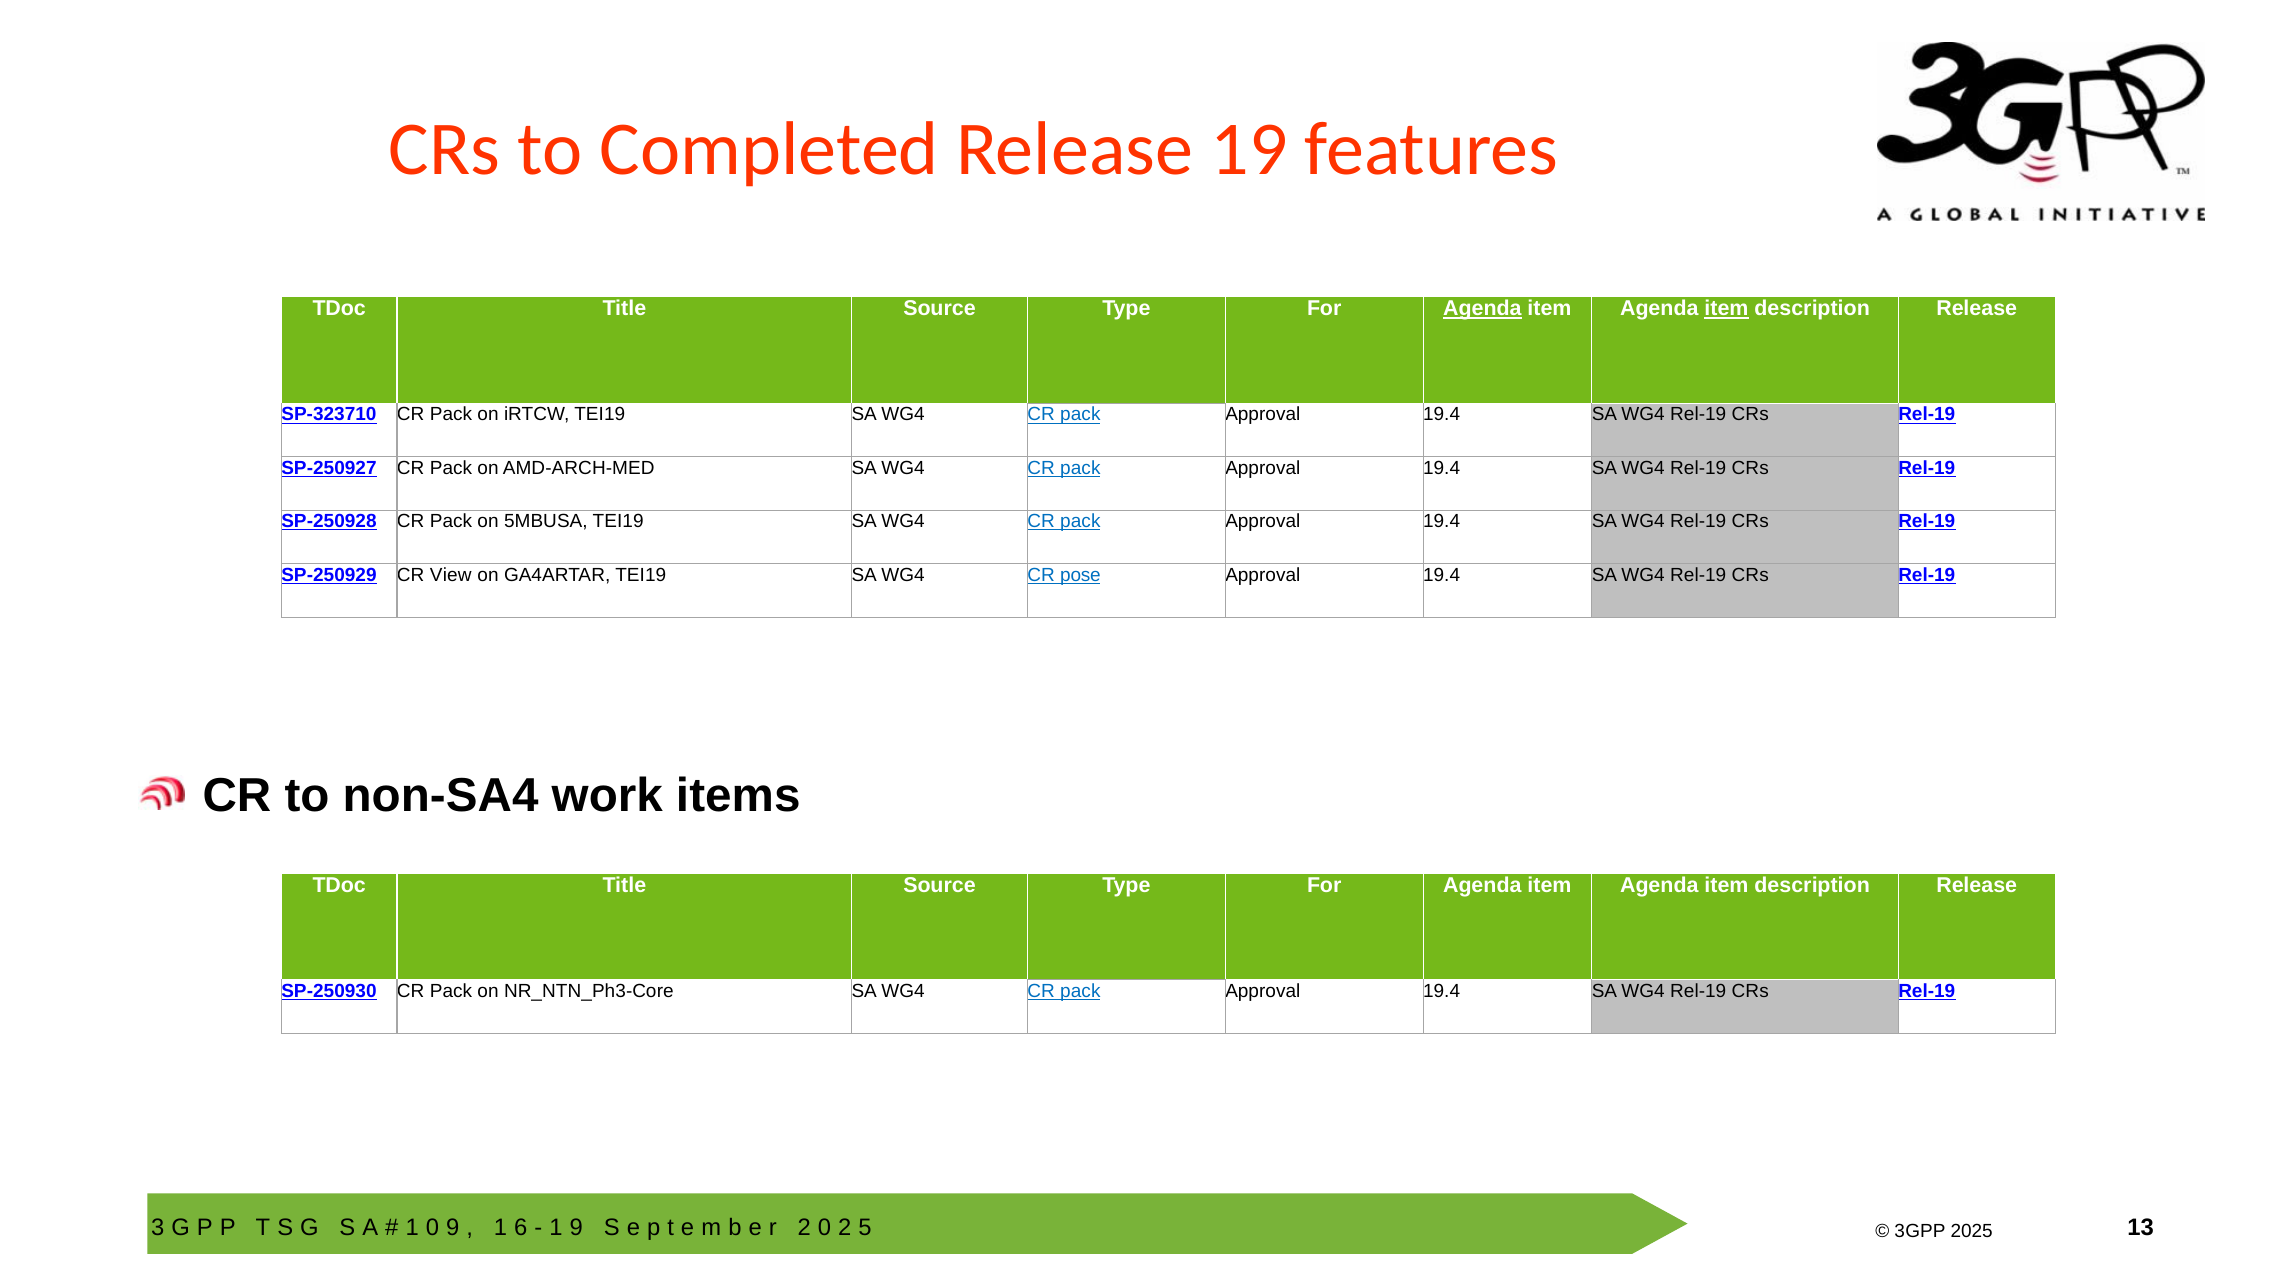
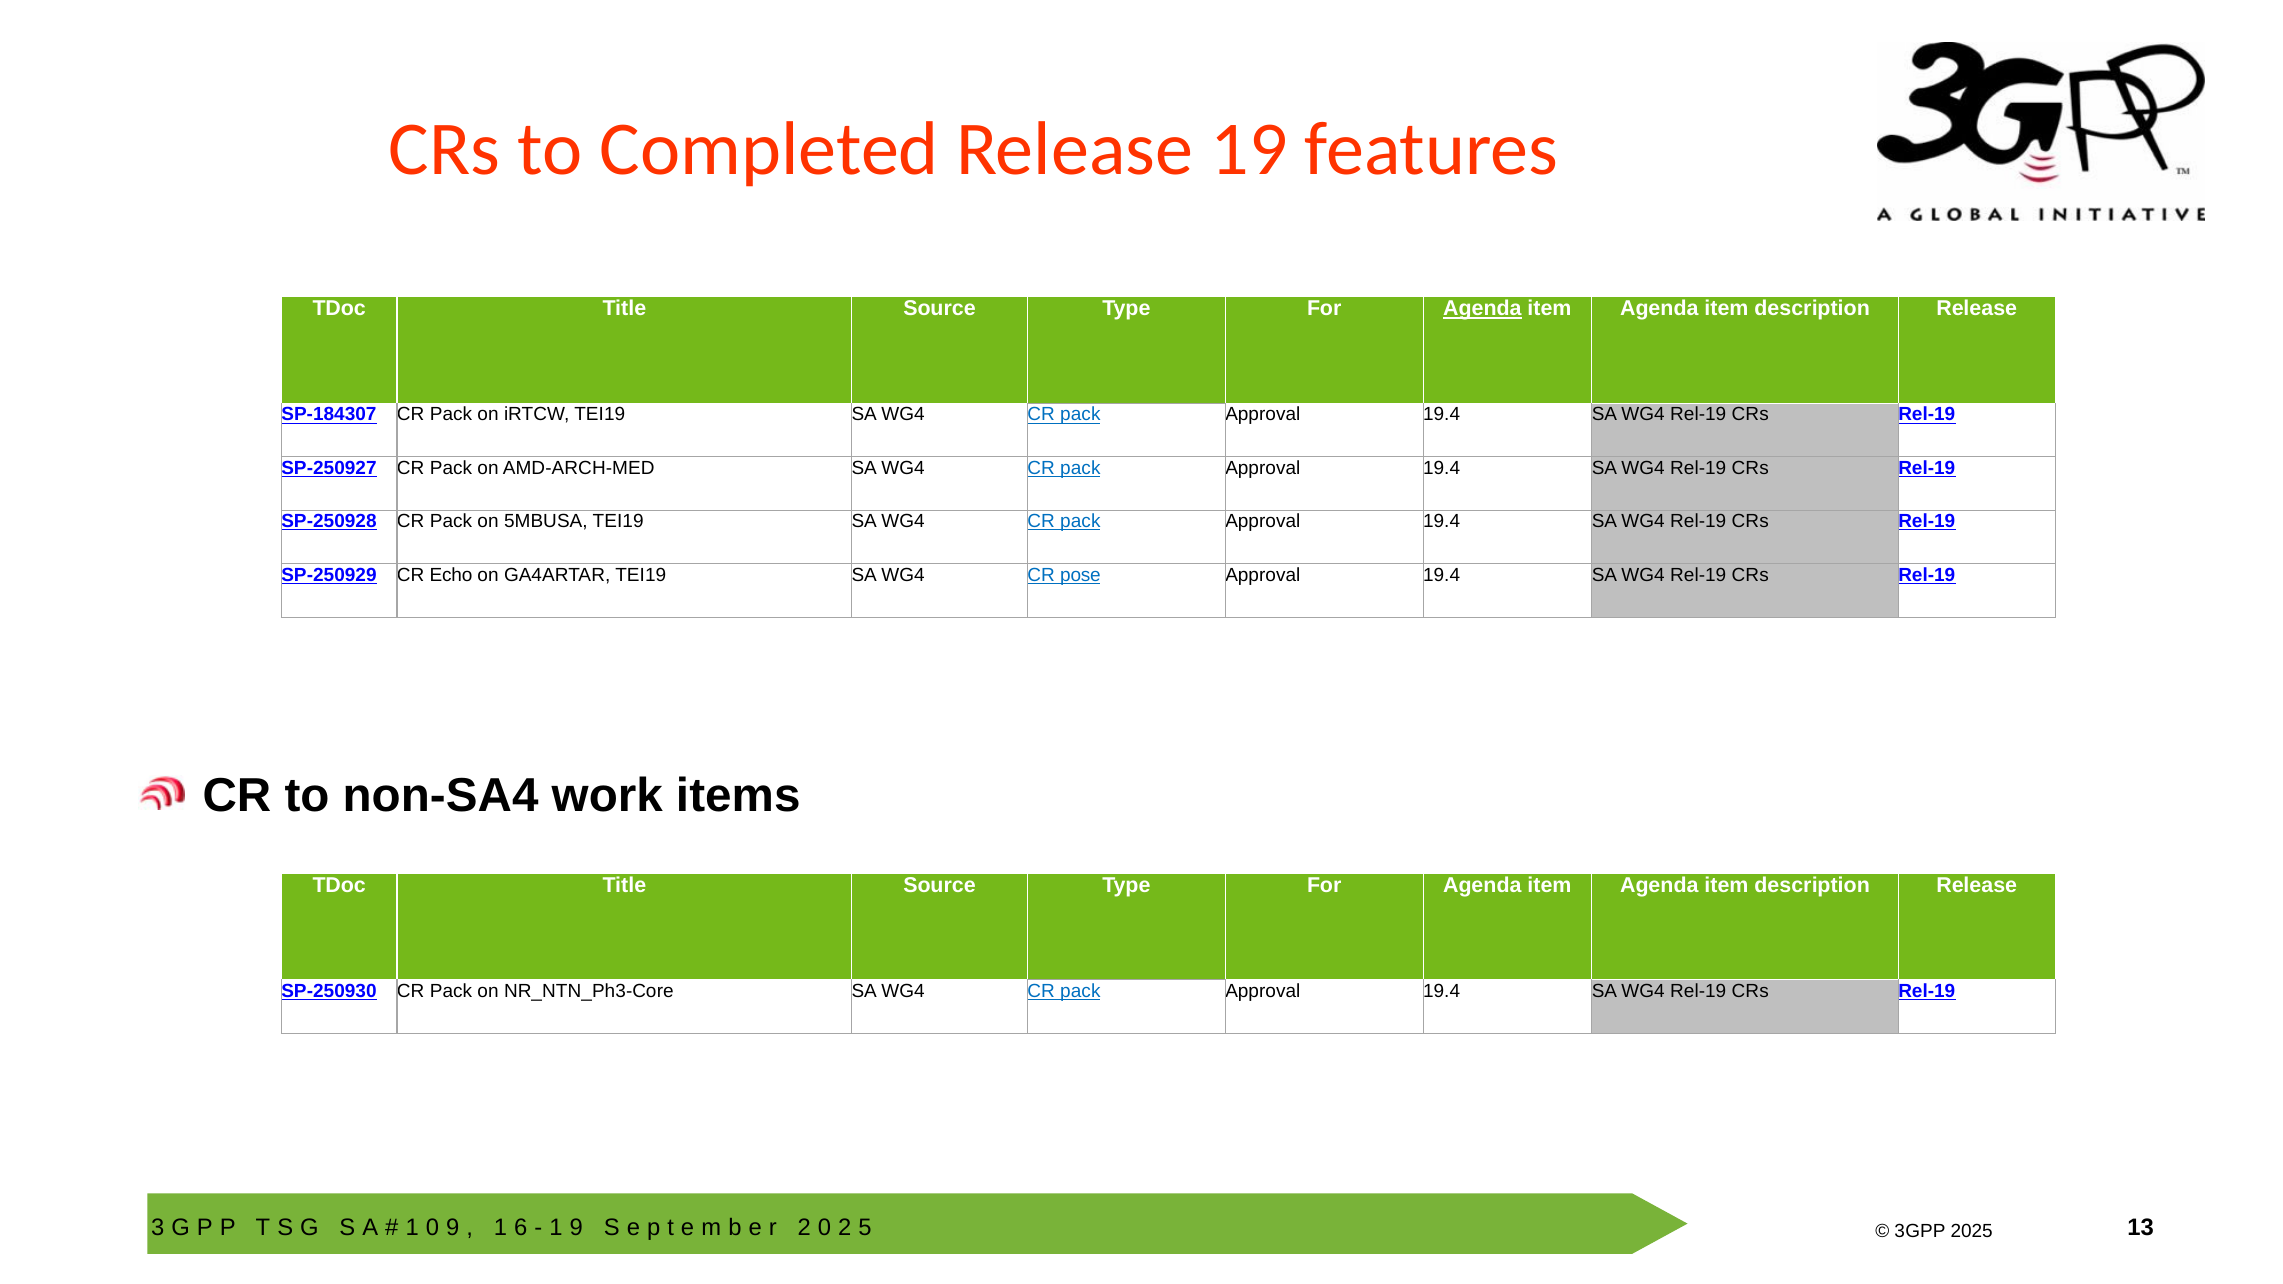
item underline: present -> none (1727, 309)
SP-323710: SP-323710 -> SP-184307 (329, 415)
View: View -> Echo (451, 575)
